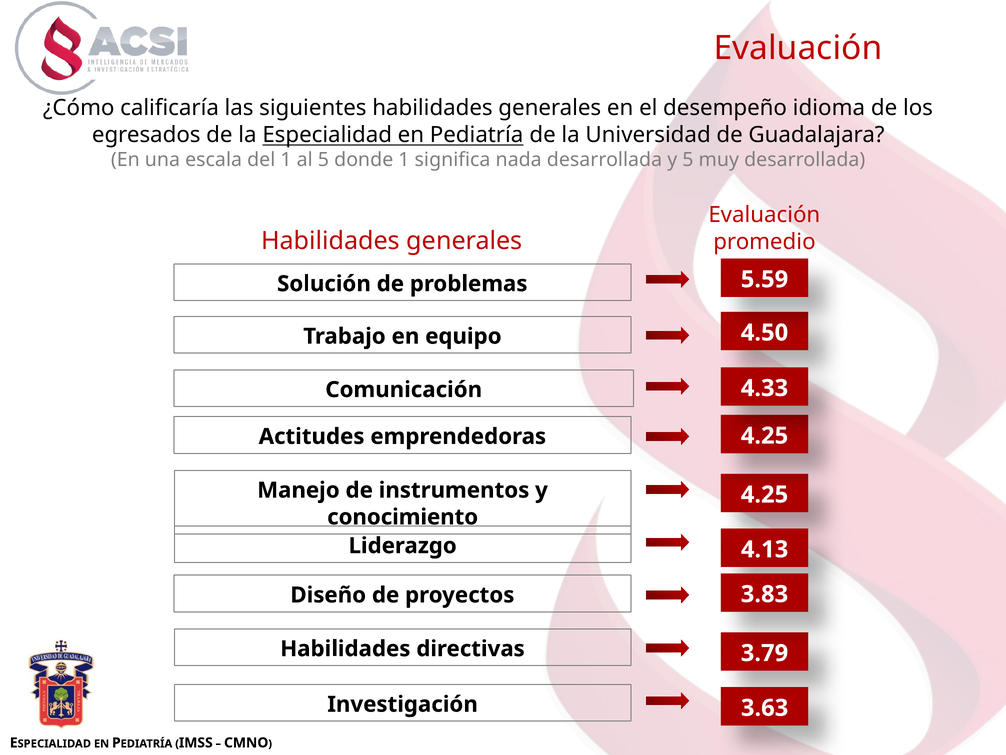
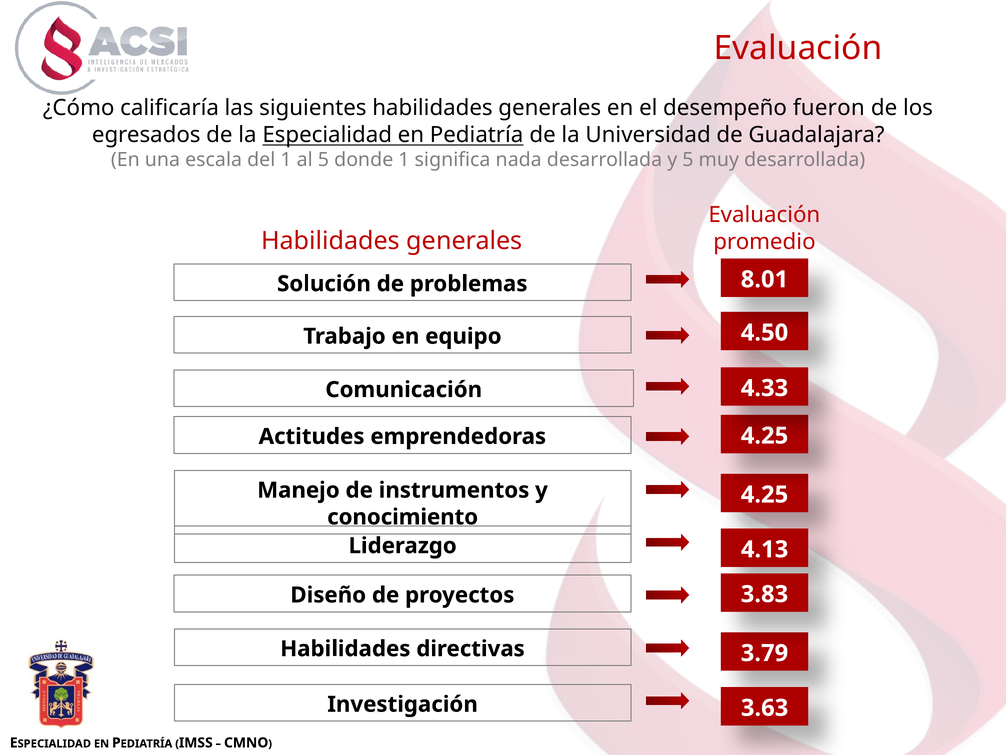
idioma: idioma -> fueron (829, 108)
5.59: 5.59 -> 8.01 (764, 279)
